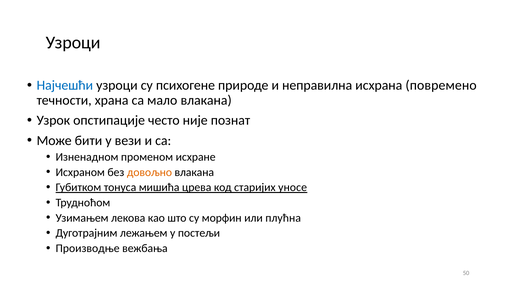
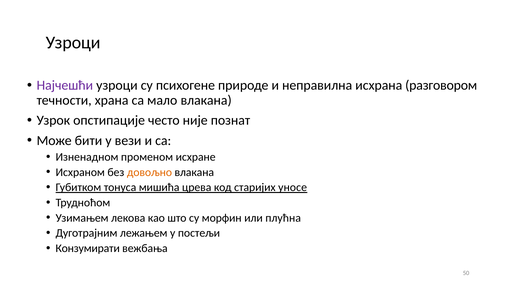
Најчешћи colour: blue -> purple (65, 85)
повремено: повремено -> разговором (441, 85)
Производње: Производње -> Конзумирати (88, 248)
